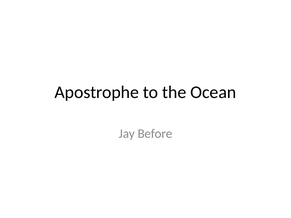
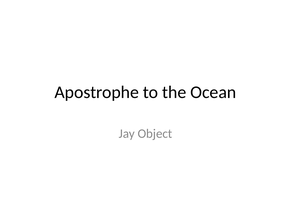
Before: Before -> Object (155, 134)
